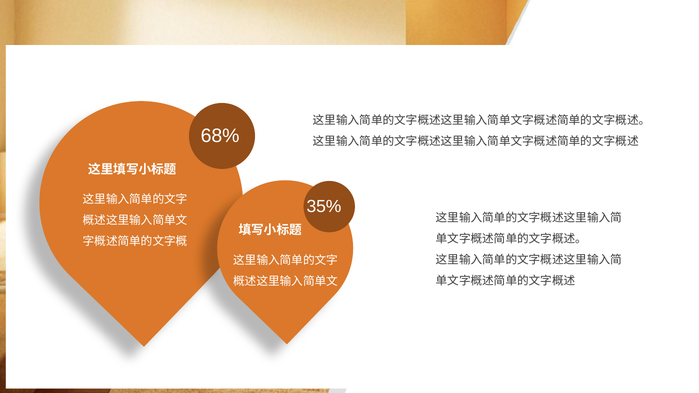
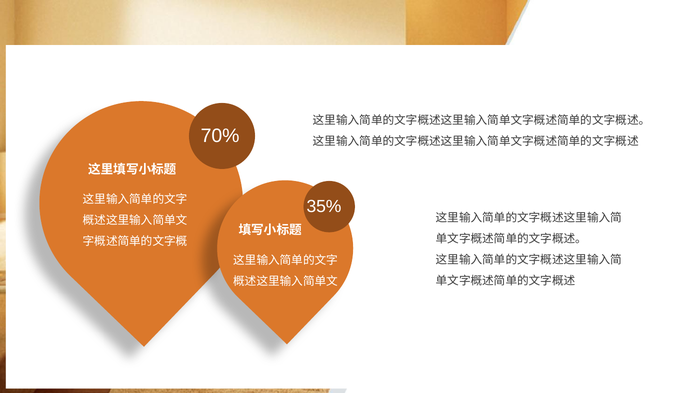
68%: 68% -> 70% (220, 136)
